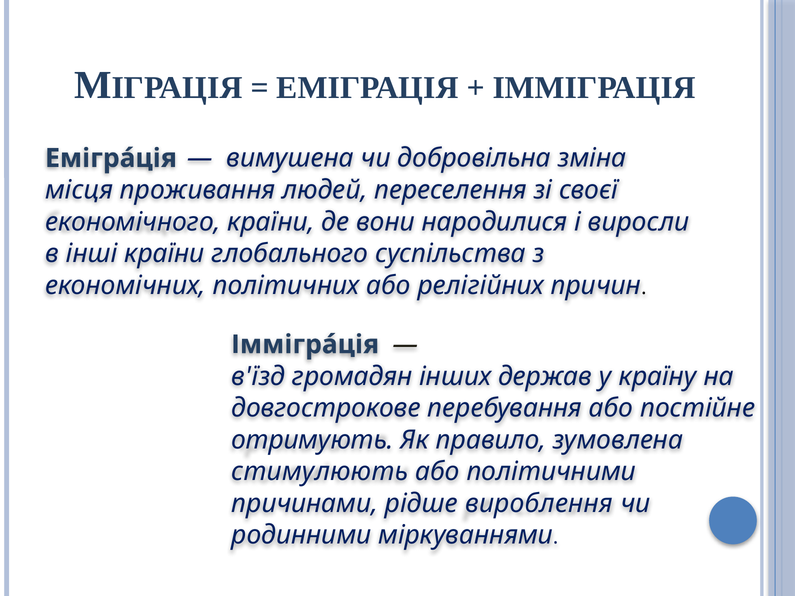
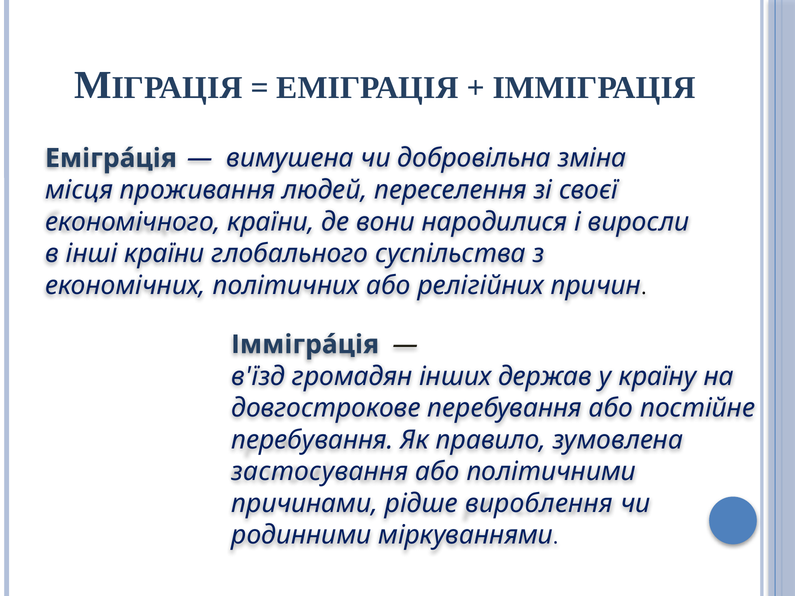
отримують: отримують -> перебування (312, 440)
стимулюють: стимулюють -> застосування (320, 472)
